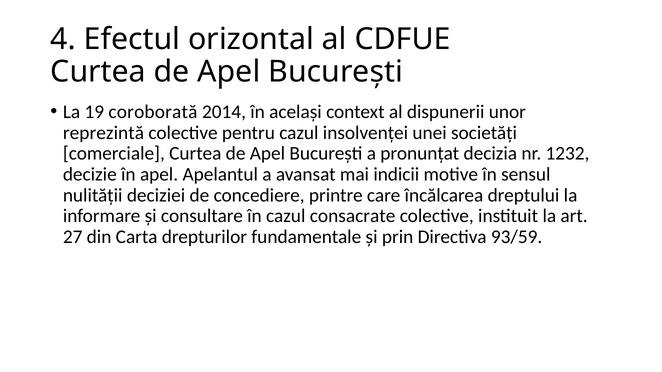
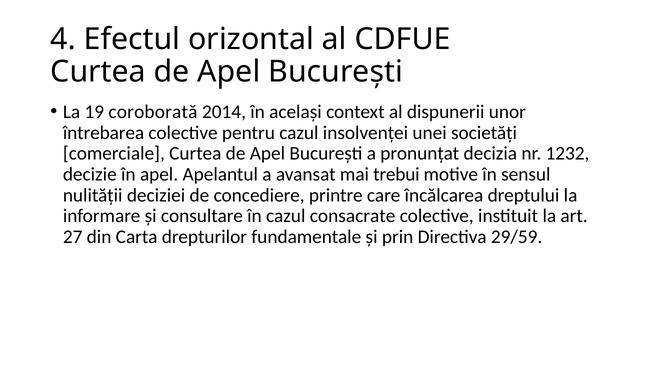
reprezintă: reprezintă -> întrebarea (104, 133)
indicii: indicii -> trebui (396, 174)
93/59: 93/59 -> 29/59 (517, 237)
